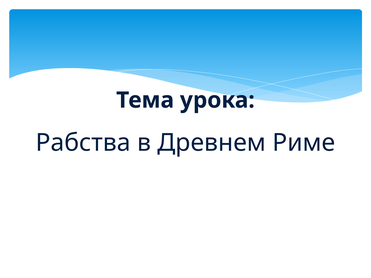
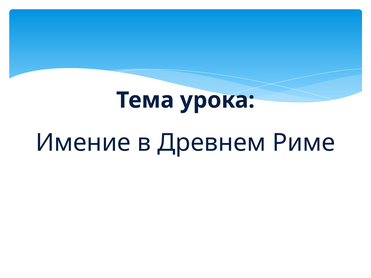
Рабства: Рабства -> Имение (83, 143)
